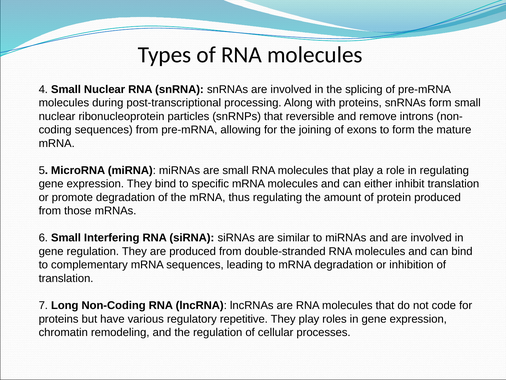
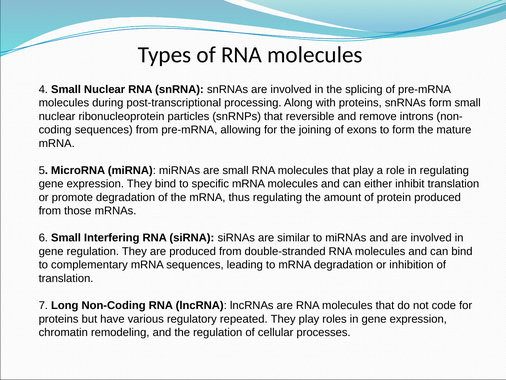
repetitive: repetitive -> repeated (244, 319)
